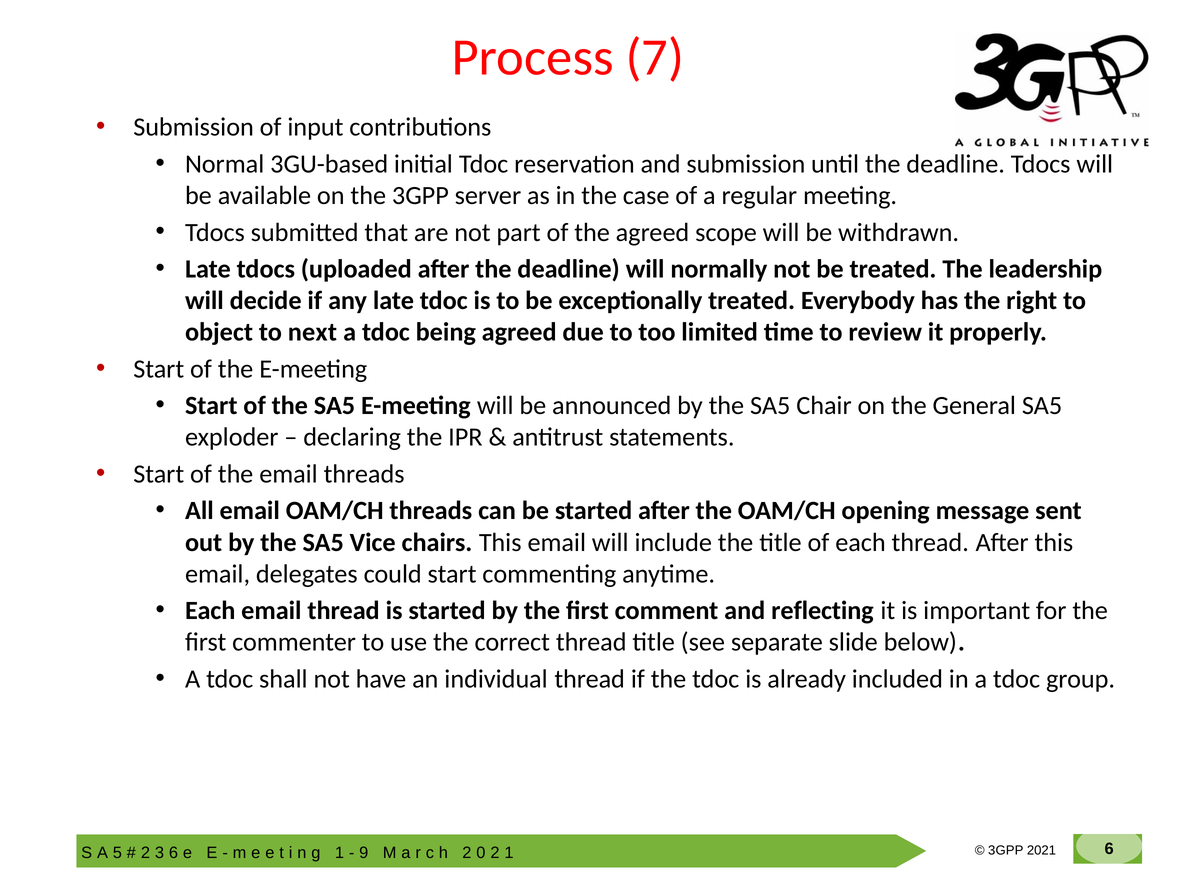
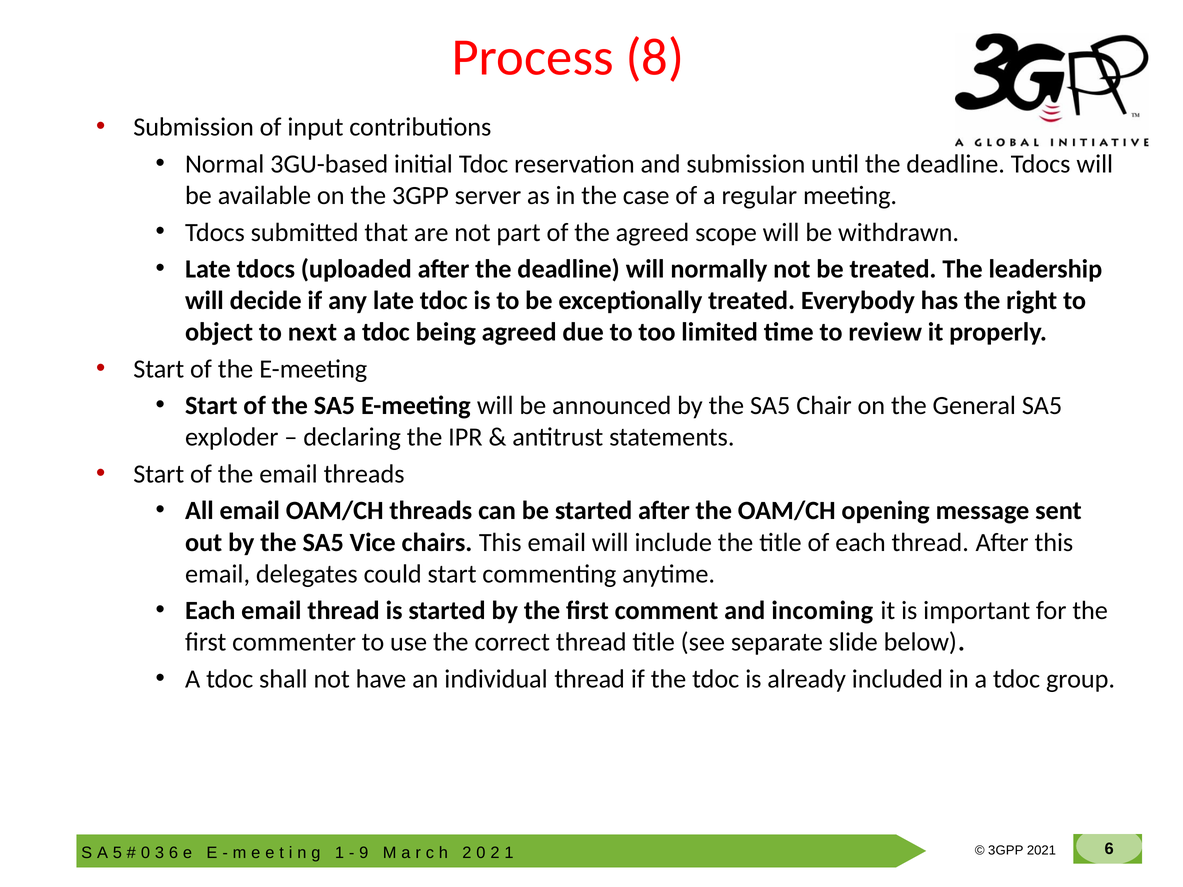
7: 7 -> 8 (655, 57)
reflecting: reflecting -> incoming (822, 611)
2: 2 -> 0 (146, 853)
